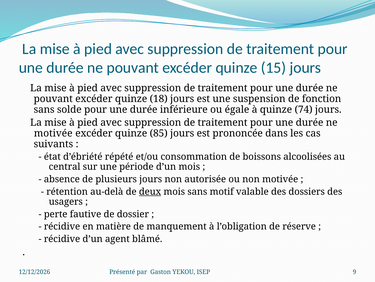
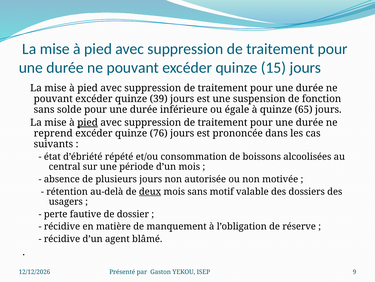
18: 18 -> 39 (159, 99)
74: 74 -> 65 (304, 109)
pied underline: none -> present (88, 122)
motivée: motivée -> reprend (53, 133)
85: 85 -> 76 (159, 133)
